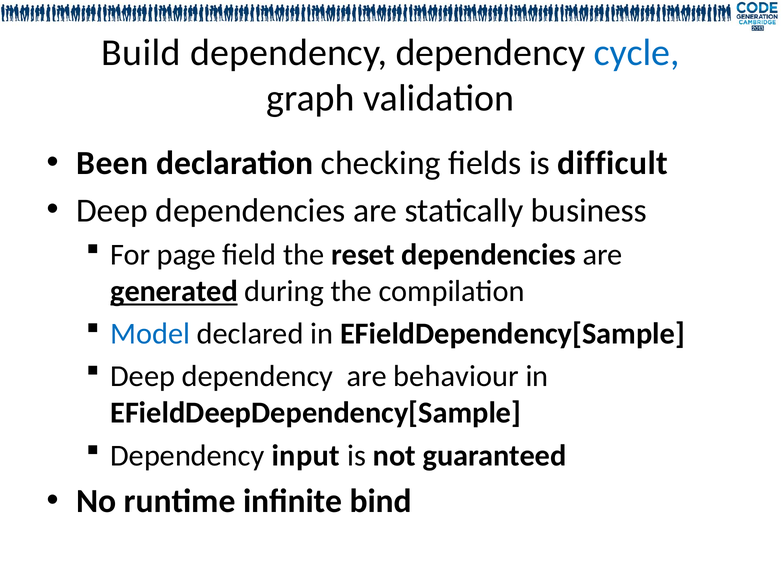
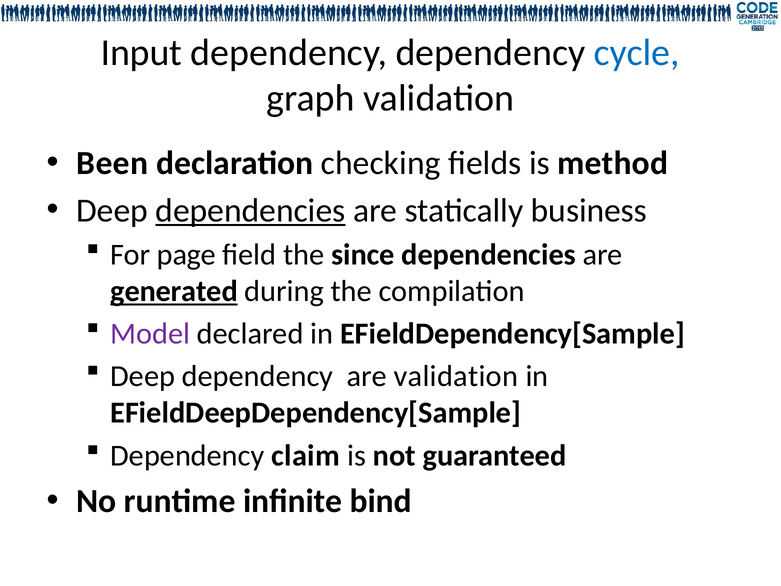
Build: Build -> Input (141, 53)
difficult: difficult -> method (613, 163)
dependencies underline: none -> present (250, 210)
reset: reset -> since (363, 255)
Model colour: blue -> purple (150, 334)
are behaviour: behaviour -> validation (456, 376)
input: input -> claim (306, 455)
